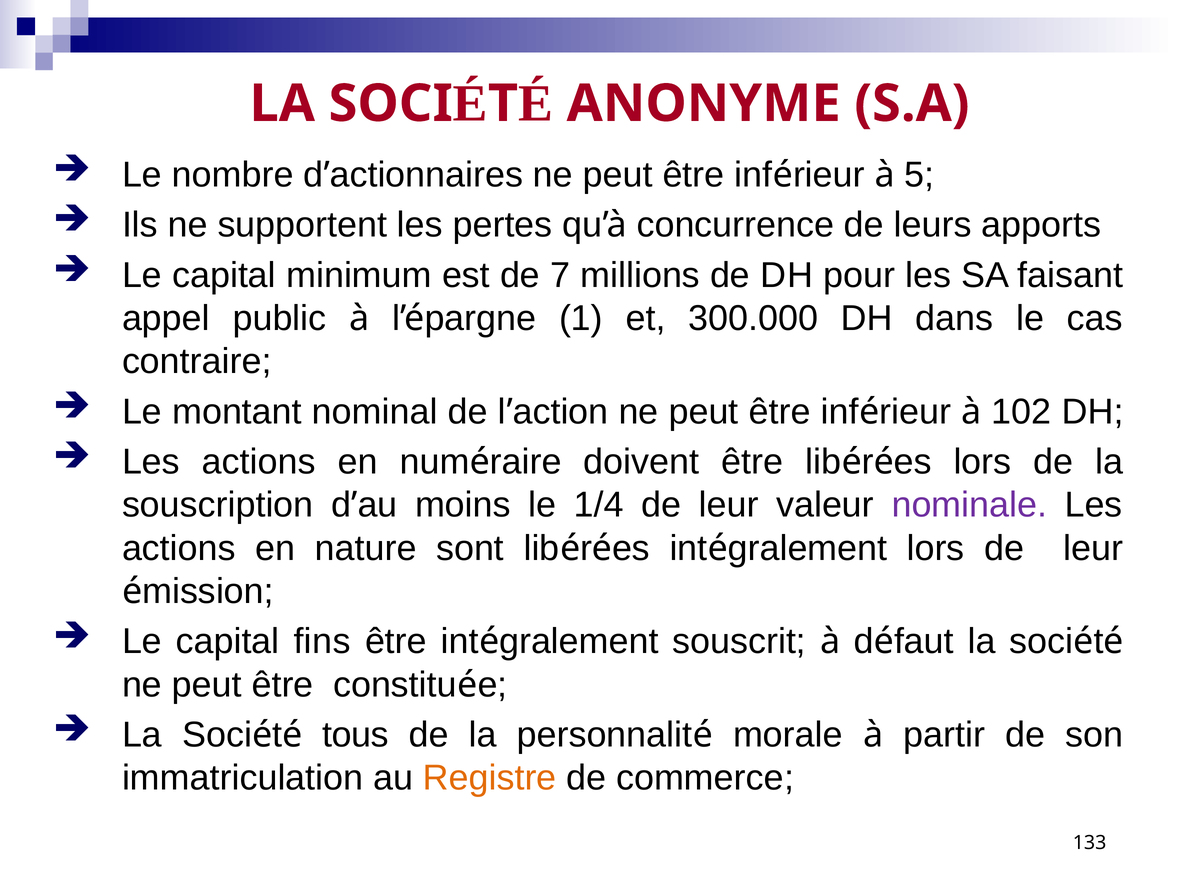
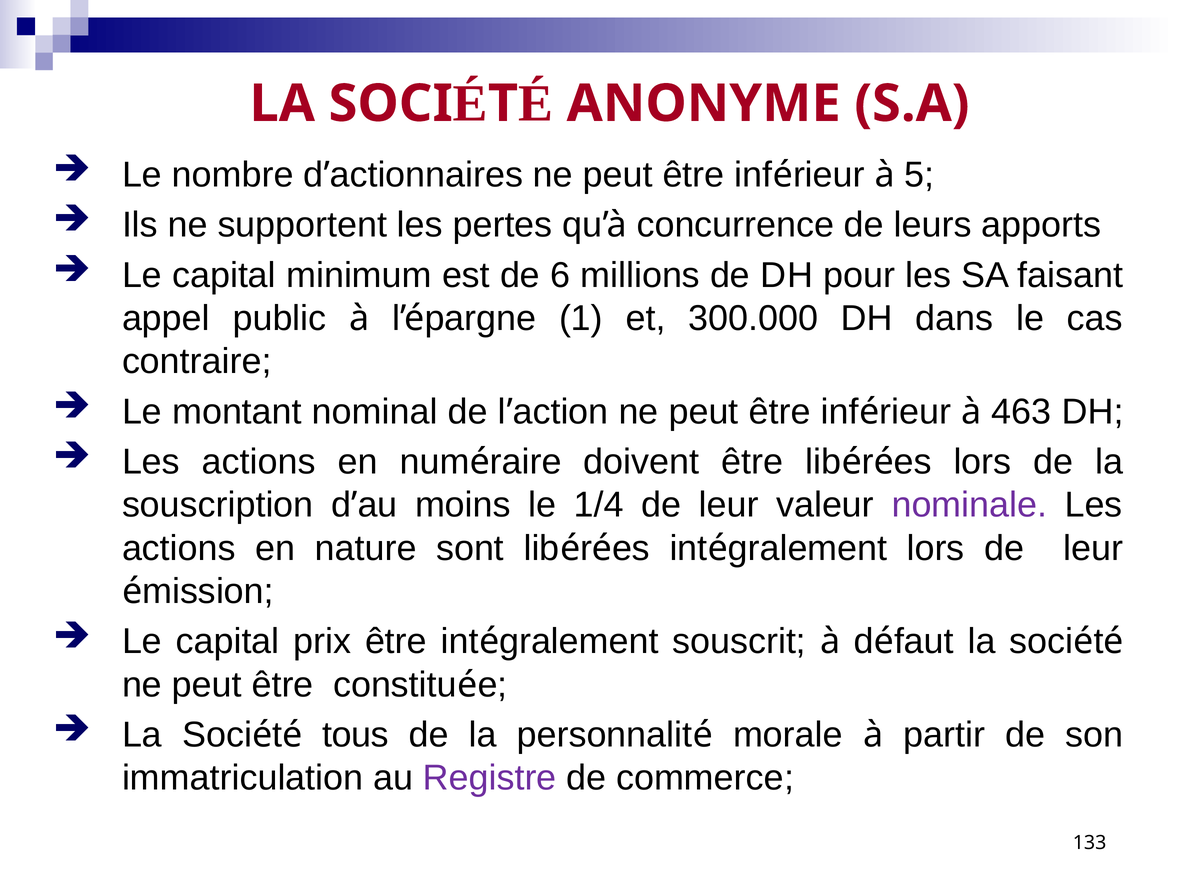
7: 7 -> 6 (560, 275)
102: 102 -> 463 (1021, 412)
fins: fins -> prix (322, 642)
Registre colour: orange -> purple (490, 779)
